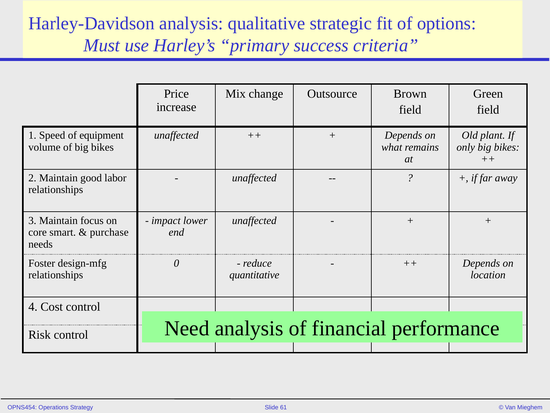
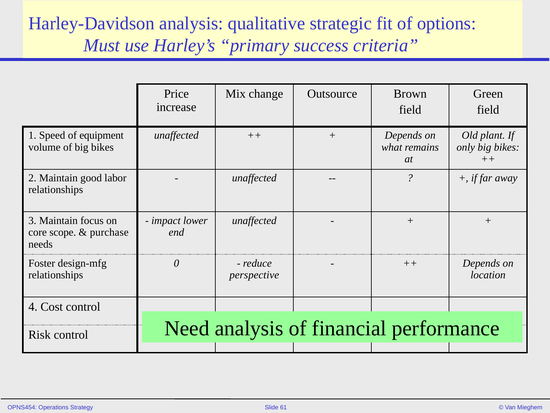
smart: smart -> scope (63, 232)
quantitative: quantitative -> perspective (254, 275)
